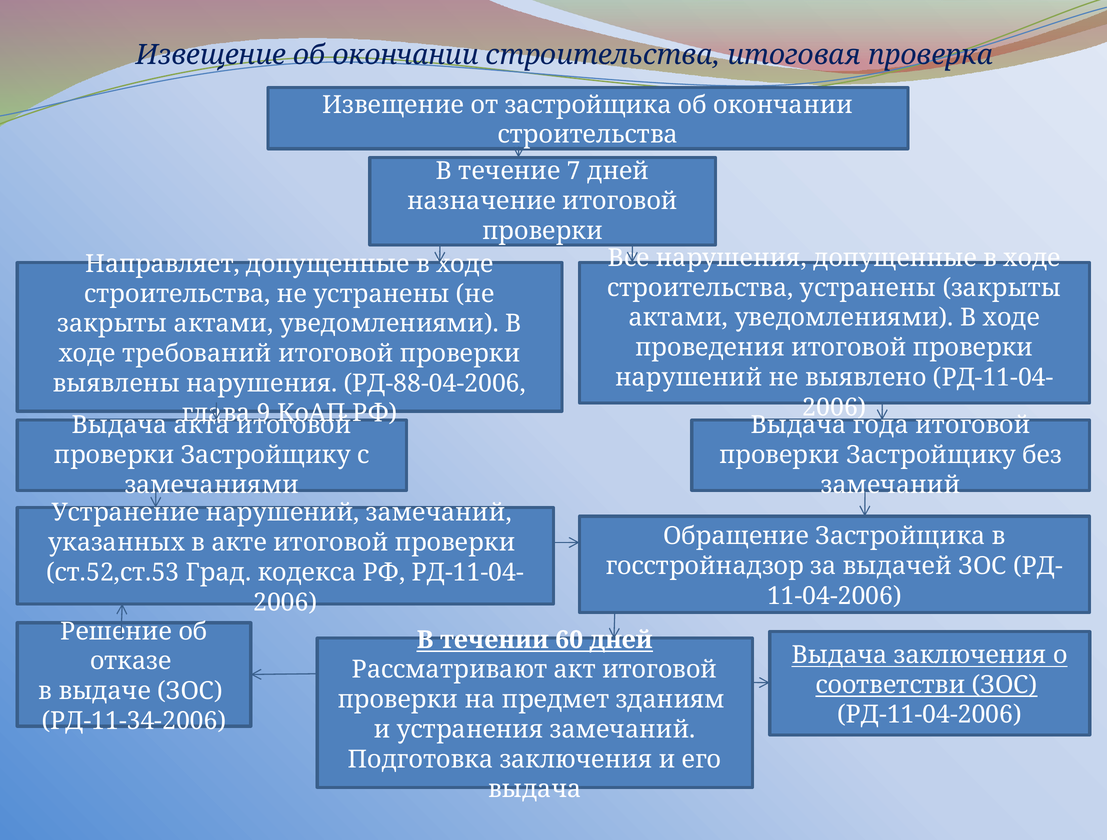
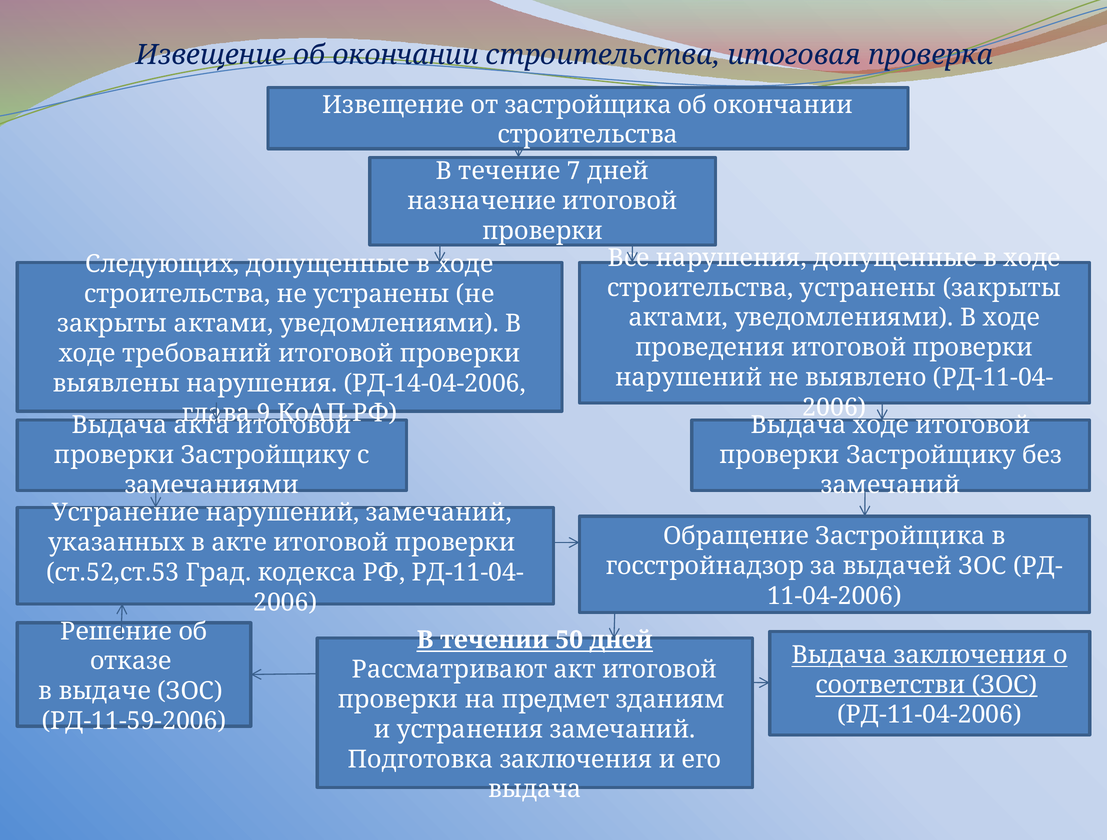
Направляет: Направляет -> Следующих (163, 264)
РД-88-04-2006: РД-88-04-2006 -> РД-14-04-2006 (435, 383)
Выдача года: года -> ходе (881, 425)
60: 60 -> 50 (569, 640)
РД-11-34-2006: РД-11-34-2006 -> РД-11-59-2006 (134, 721)
